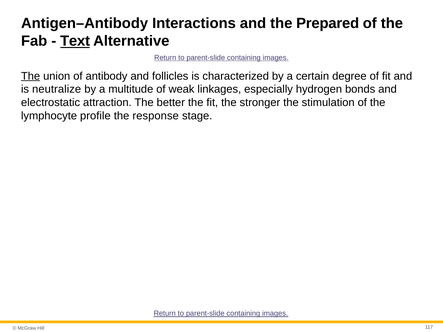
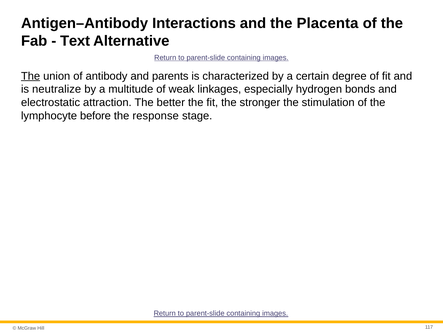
Prepared: Prepared -> Placenta (328, 23)
Text underline: present -> none (75, 41)
follicles: follicles -> parents (170, 76)
profile: profile -> before (95, 116)
